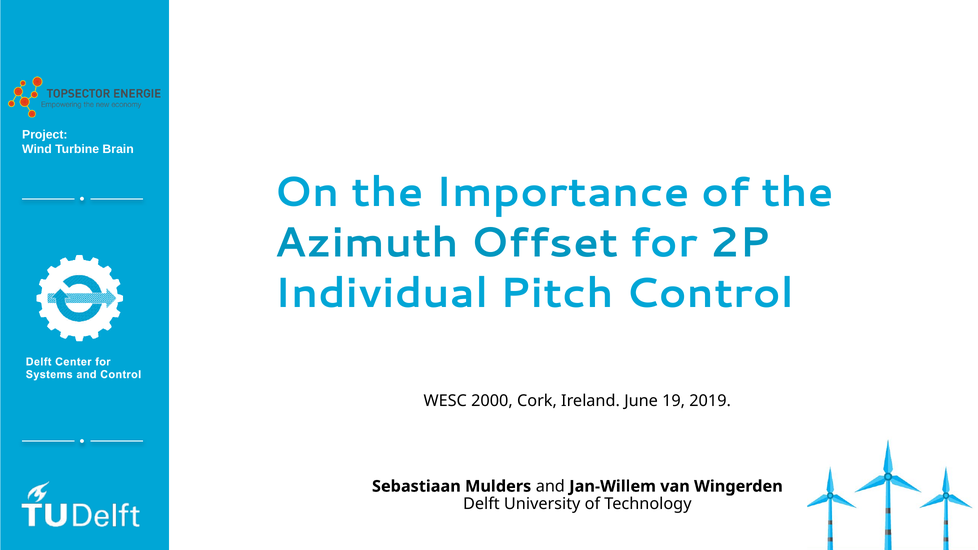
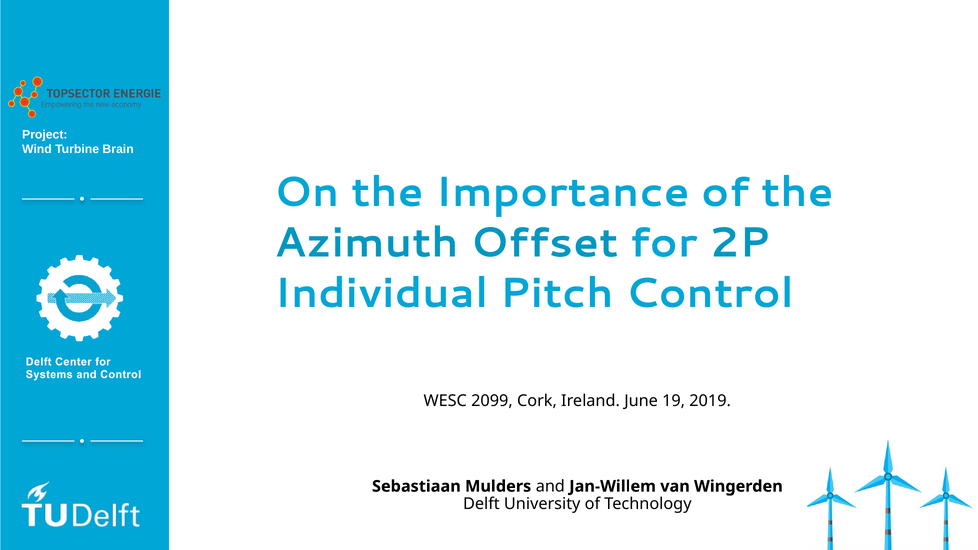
2000: 2000 -> 2099 (492, 401)
